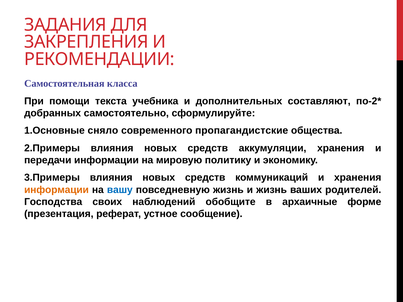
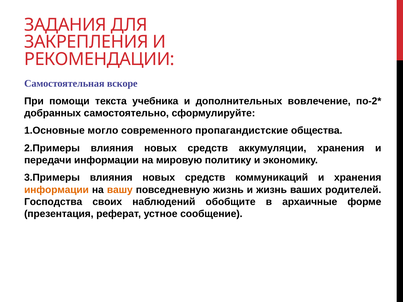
класса: класса -> вскоре (122, 84)
составляют: составляют -> вовлечение (319, 101)
сняло: сняло -> могло (103, 131)
вашу colour: blue -> orange (120, 190)
